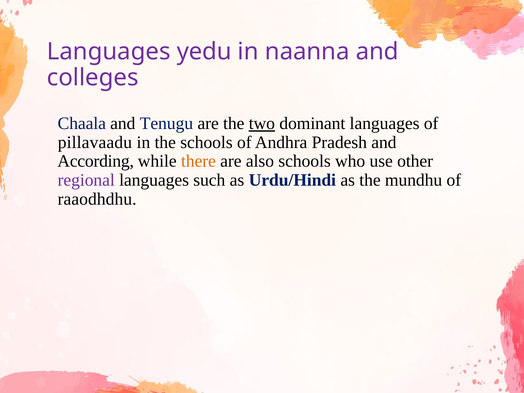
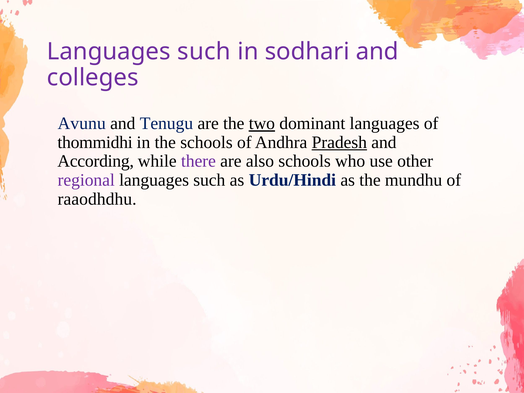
yedu: yedu -> such (204, 52)
naanna: naanna -> sodhari (307, 52)
Chaala: Chaala -> Avunu (82, 124)
pillavaadu: pillavaadu -> thommidhi (95, 142)
Pradesh underline: none -> present (339, 142)
there colour: orange -> purple (198, 161)
